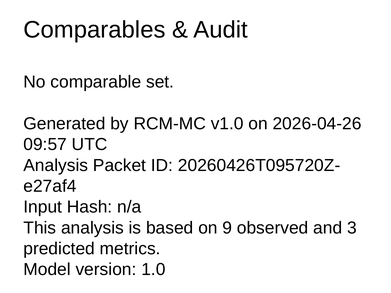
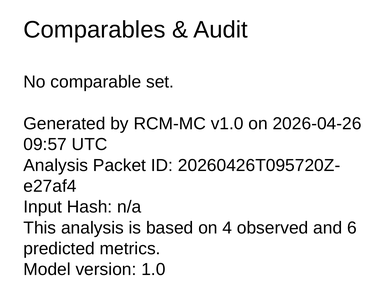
9: 9 -> 4 (227, 228)
3: 3 -> 6 (352, 228)
